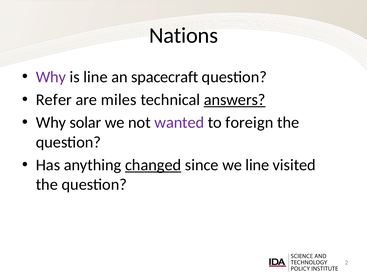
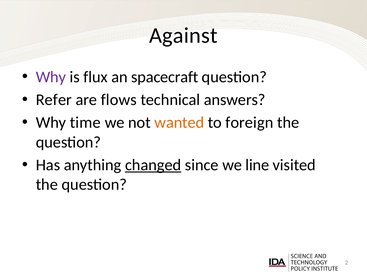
Nations: Nations -> Against (183, 36)
is line: line -> flux (96, 77)
miles: miles -> flows (119, 100)
answers underline: present -> none (235, 100)
solar: solar -> time (85, 123)
wanted colour: purple -> orange (179, 123)
